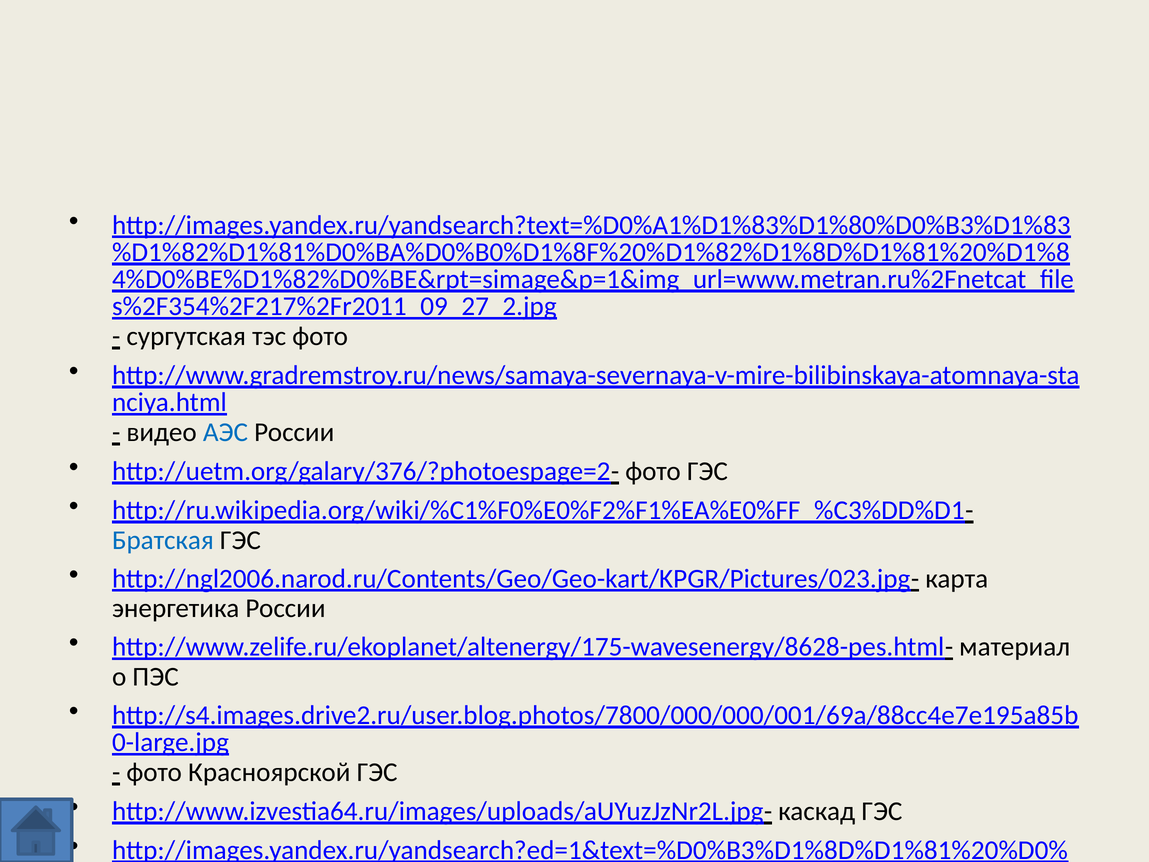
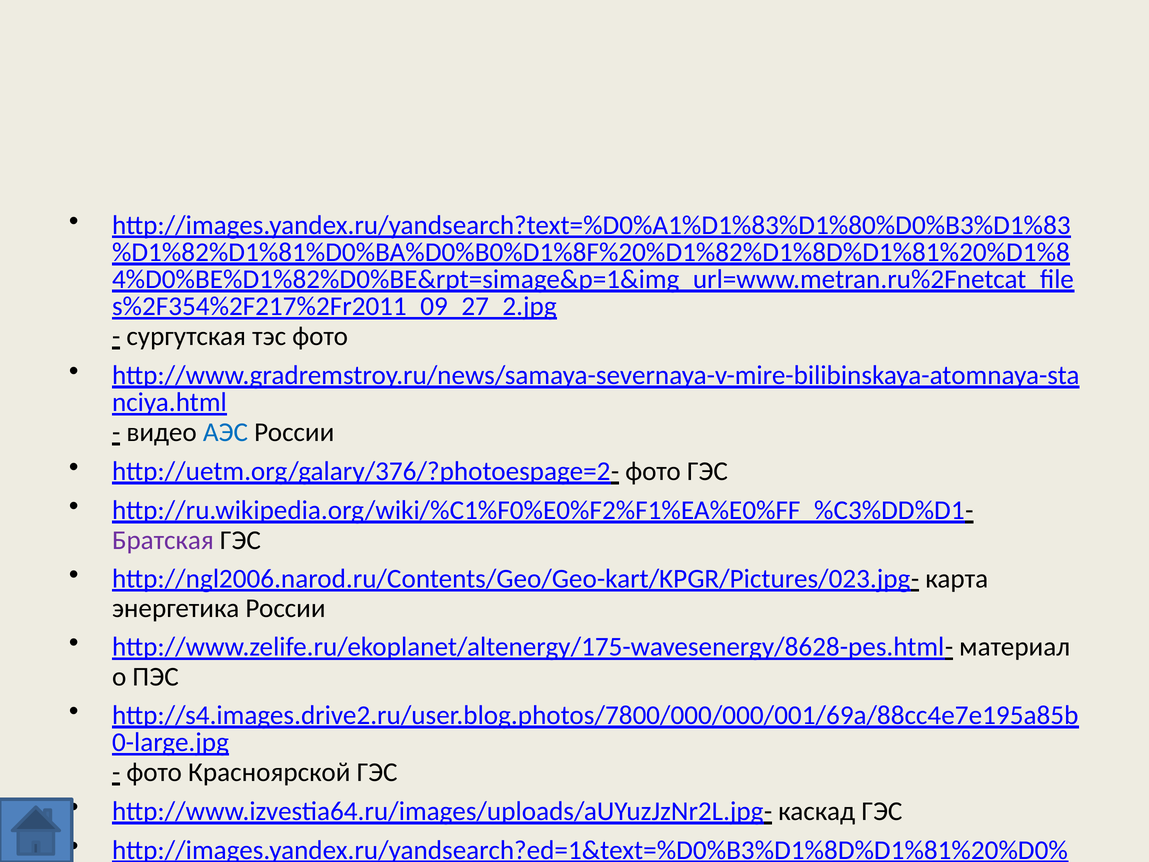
Братская colour: blue -> purple (163, 540)
